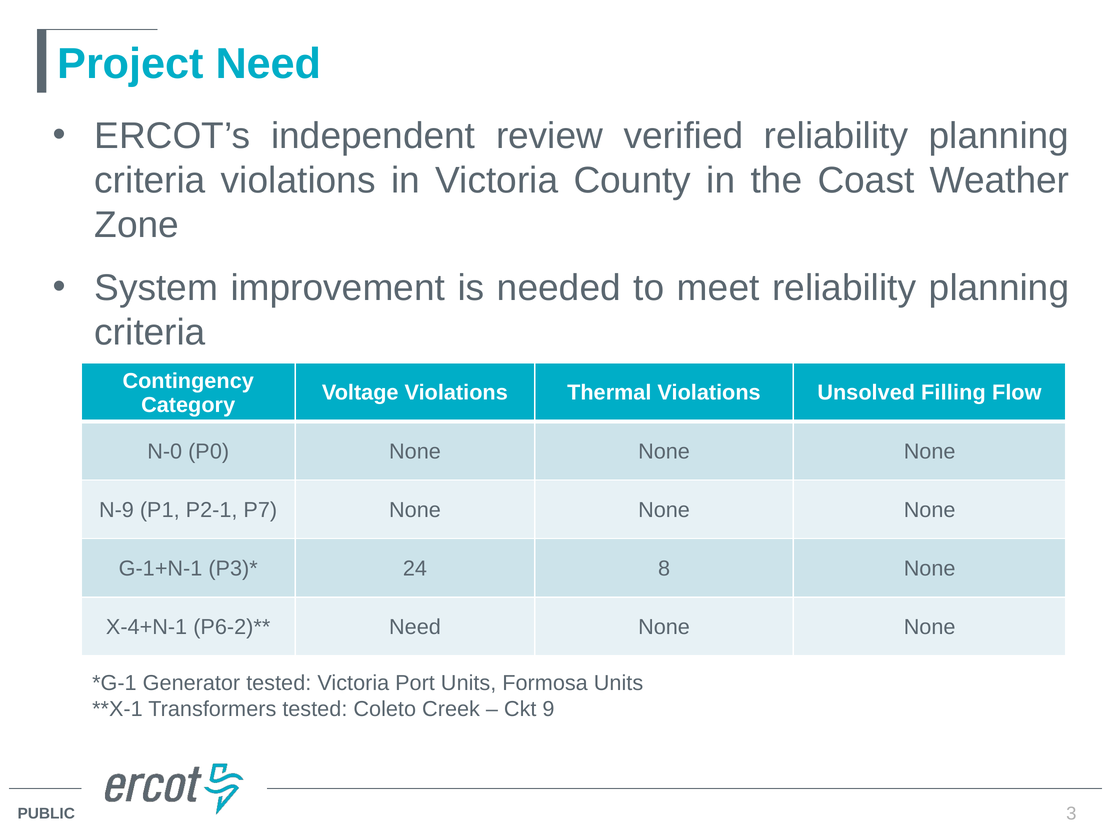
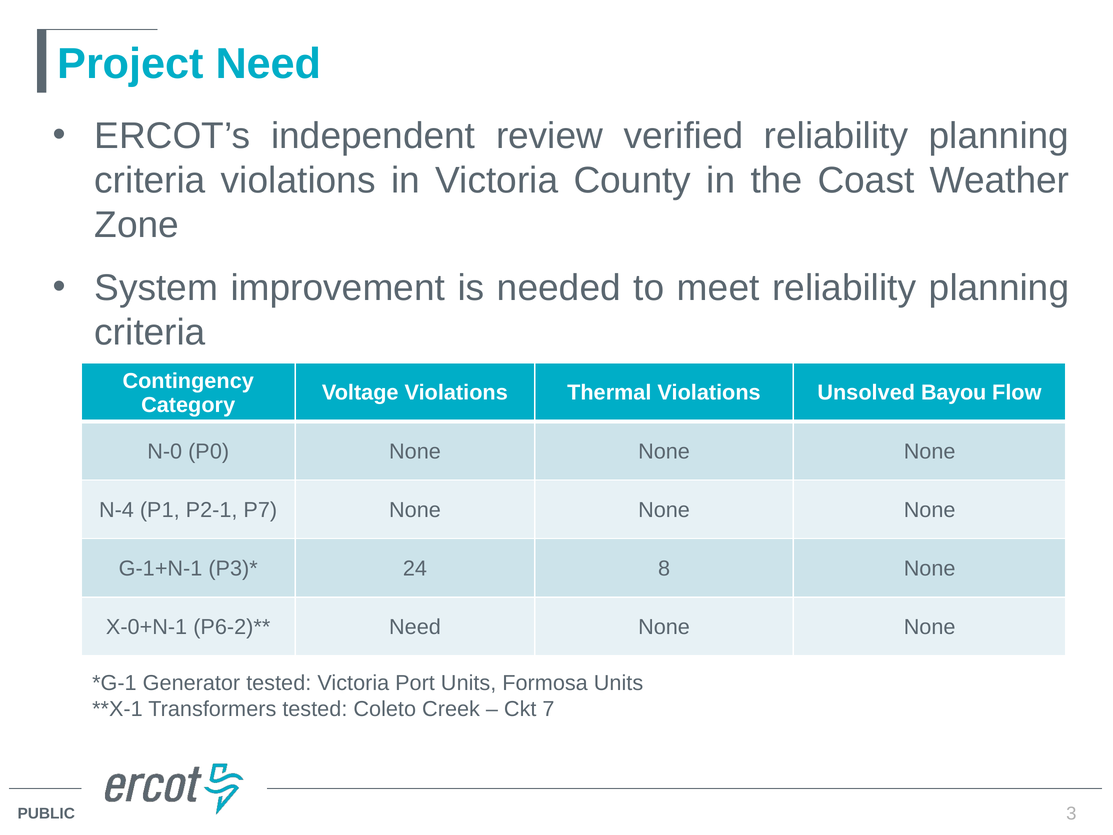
Filling: Filling -> Bayou (954, 392)
N-9: N-9 -> N-4 (116, 510)
X-4+N-1: X-4+N-1 -> X-0+N-1 (147, 627)
9: 9 -> 7 (548, 709)
